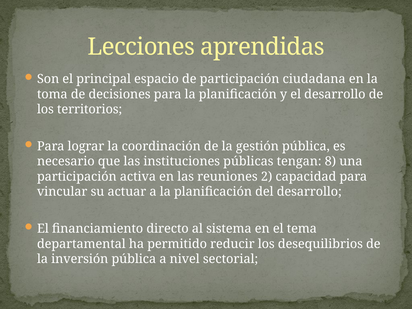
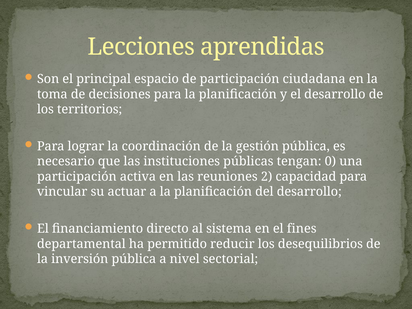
8: 8 -> 0 (330, 162)
tema: tema -> fines (302, 229)
